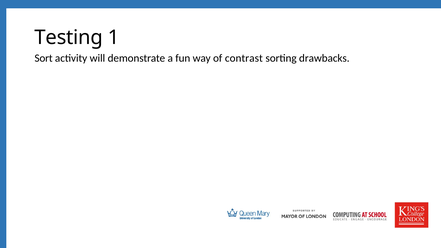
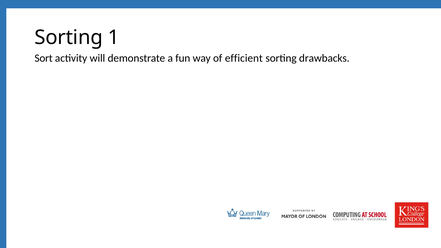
Testing: Testing -> Sorting (69, 37)
contrast: contrast -> efficient (244, 58)
